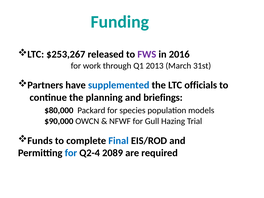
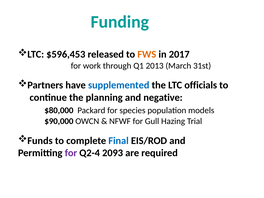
$253,267: $253,267 -> $596,453 (66, 54)
FWS colour: purple -> orange (147, 54)
2016: 2016 -> 2017 (179, 54)
briefings: briefings -> negative (163, 98)
for colour: blue -> purple (71, 153)
2089: 2089 -> 2093 (113, 153)
